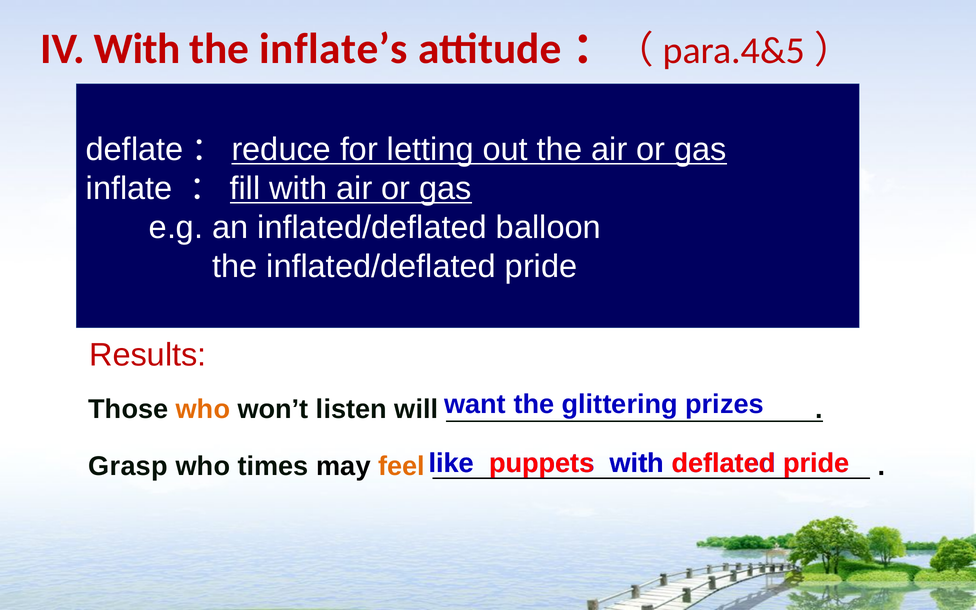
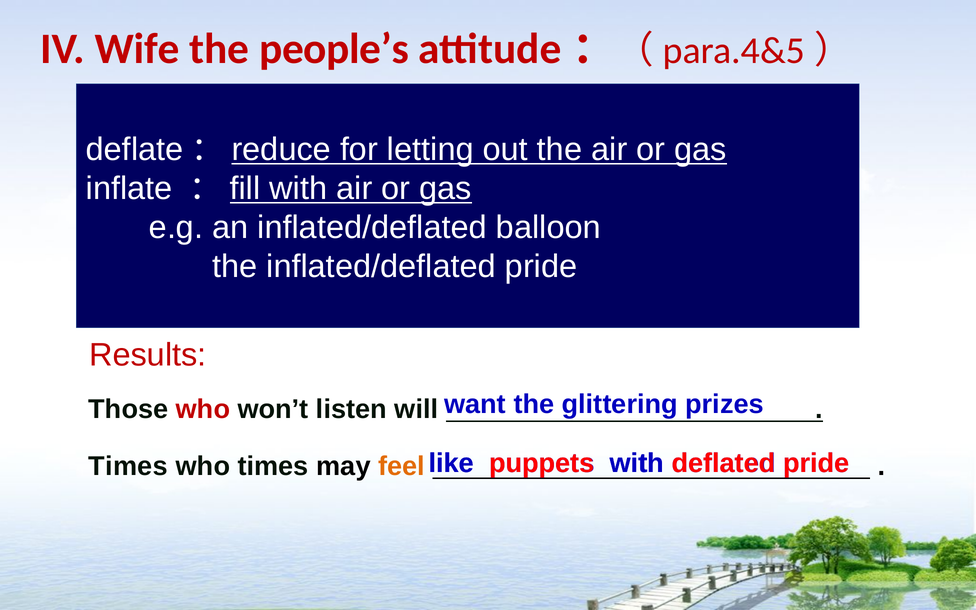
IV With: With -> Wife (137, 49)
inflate’s: inflate’s -> people’s (334, 49)
who colour: orange -> red (203, 409)
Grasp: Grasp -> Times (128, 466)
